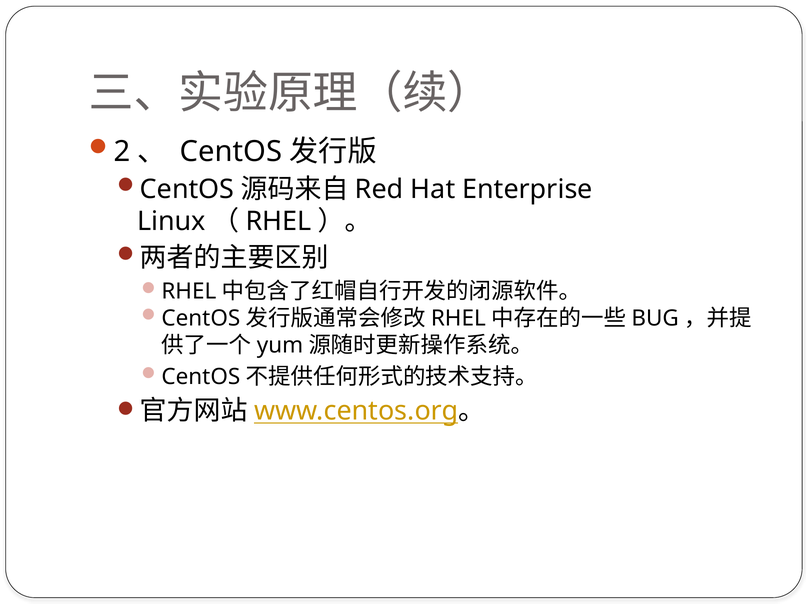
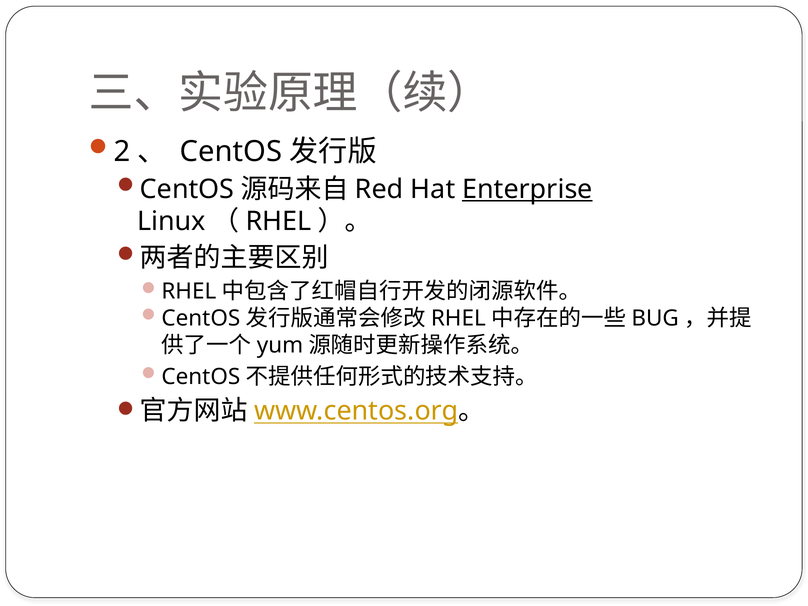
Enterprise underline: none -> present (527, 189)
